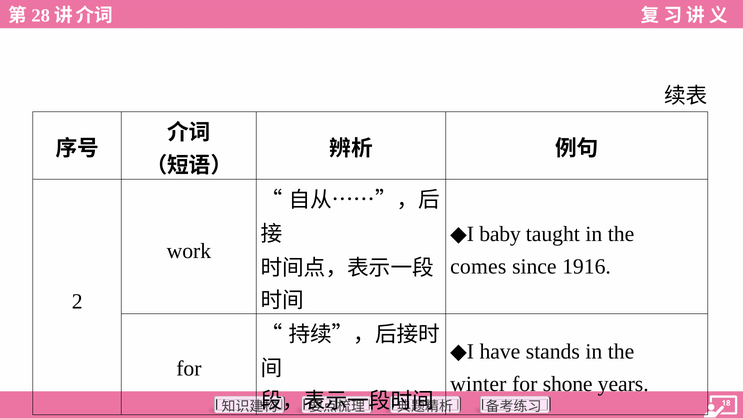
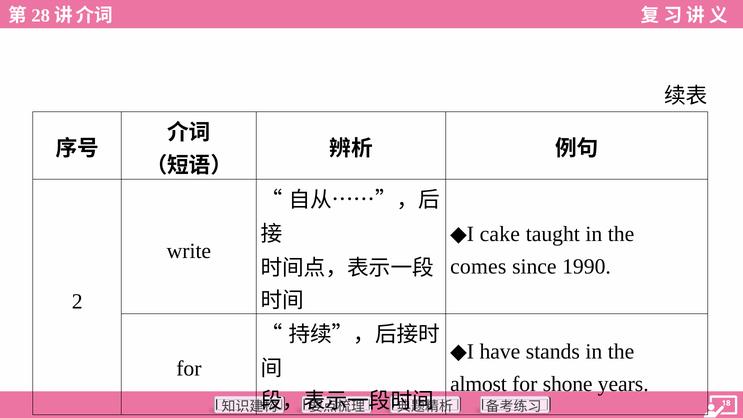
baby: baby -> cake (500, 234)
work: work -> write (189, 251)
1916: 1916 -> 1990 (587, 266)
winter: winter -> almost (478, 384)
